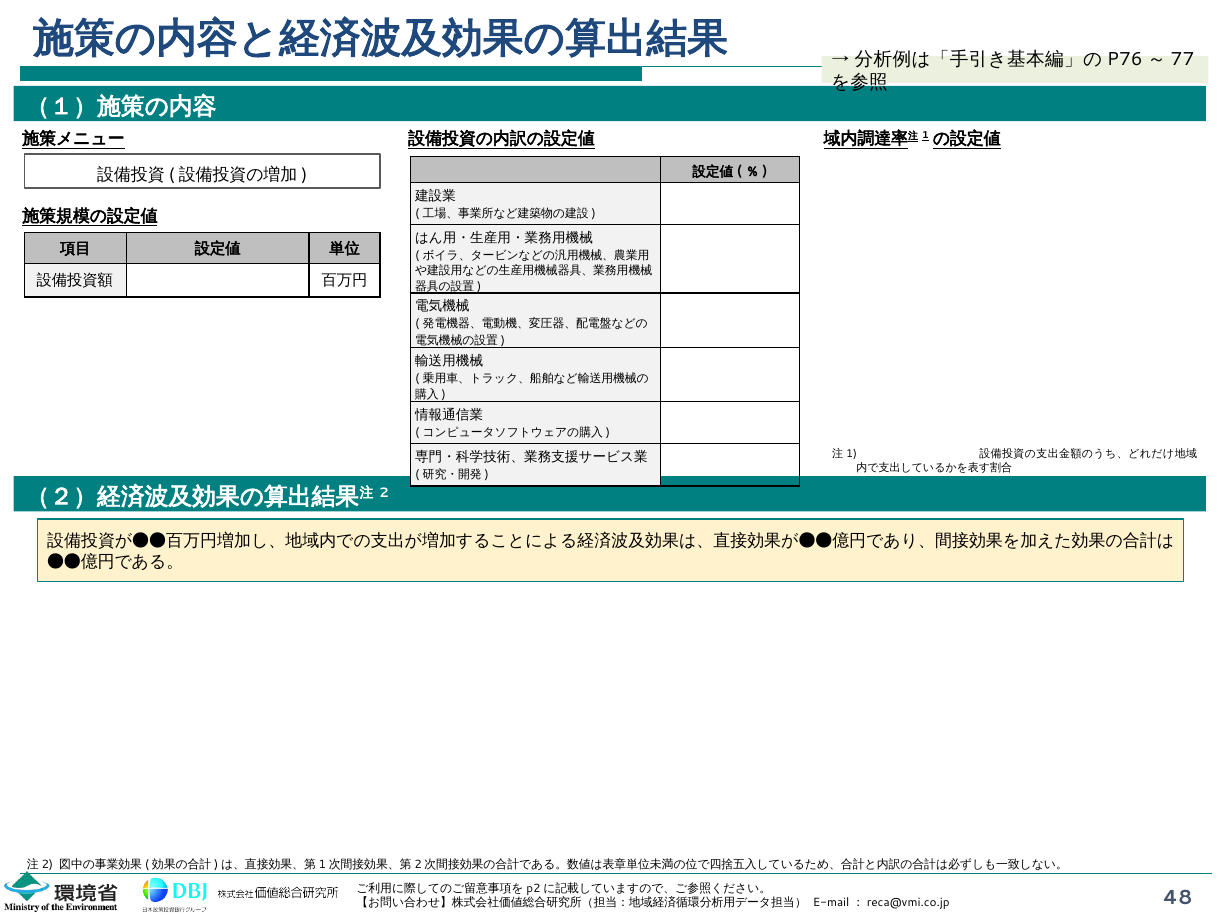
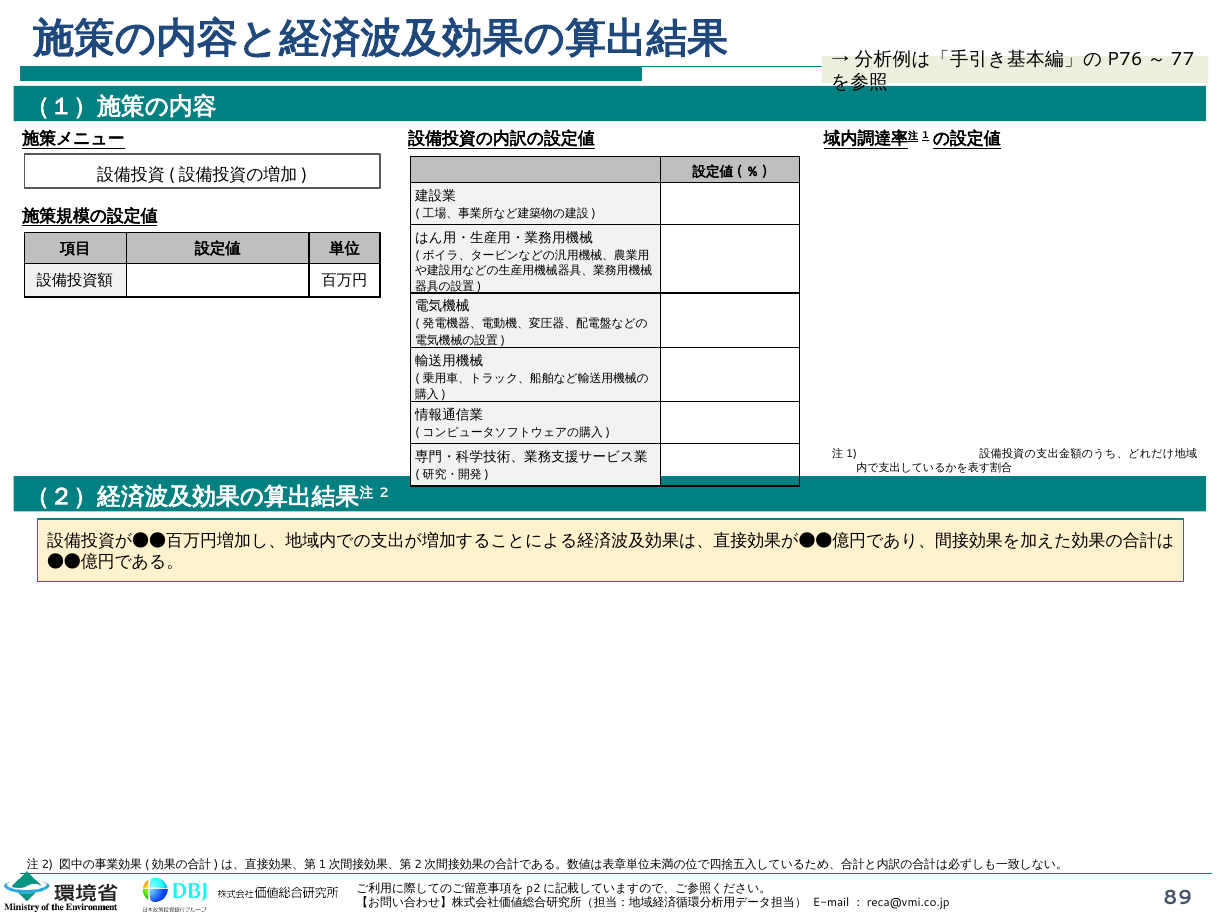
48: 48 -> 89 (1178, 899)
